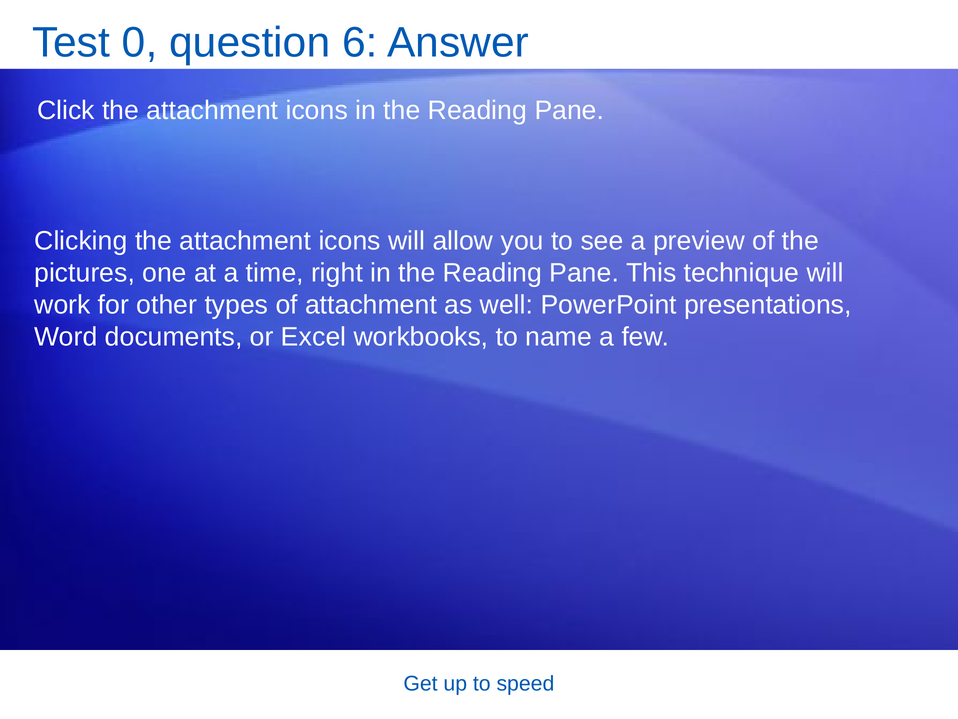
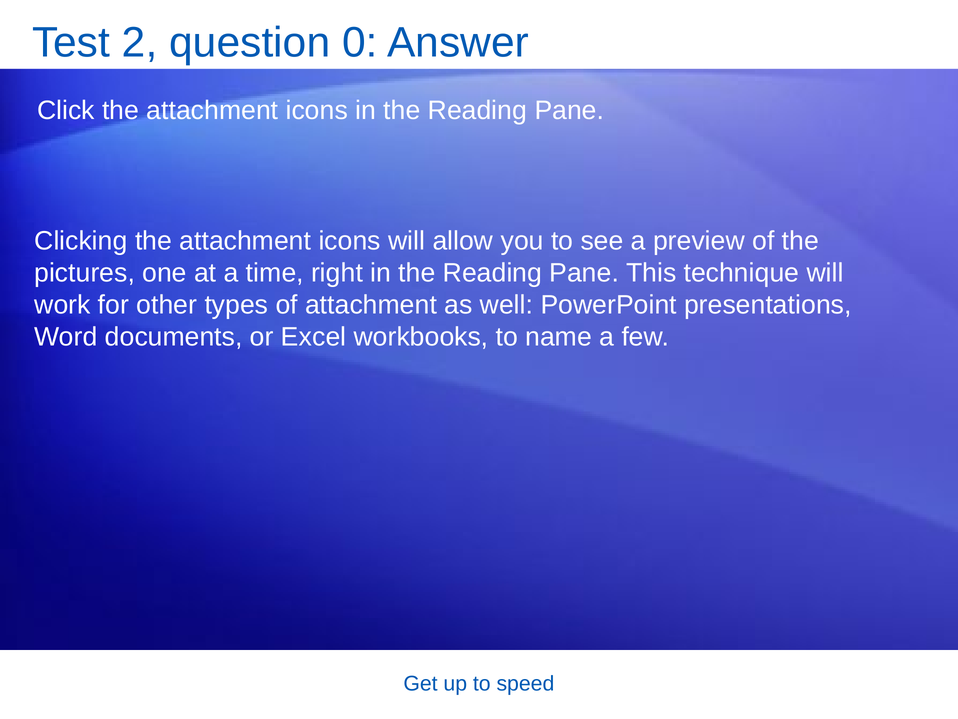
0: 0 -> 2 (140, 43)
6: 6 -> 0 (360, 43)
